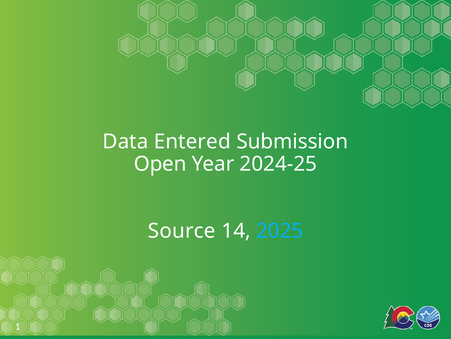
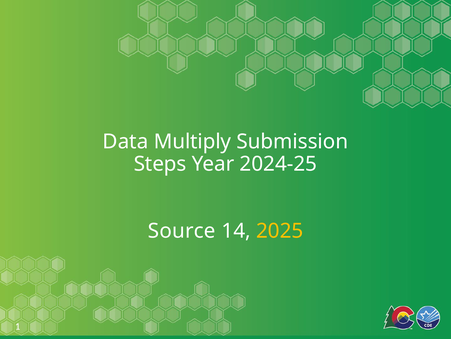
Entered: Entered -> Multiply (192, 141)
Open: Open -> Steps (160, 164)
2025 colour: light blue -> yellow (280, 231)
